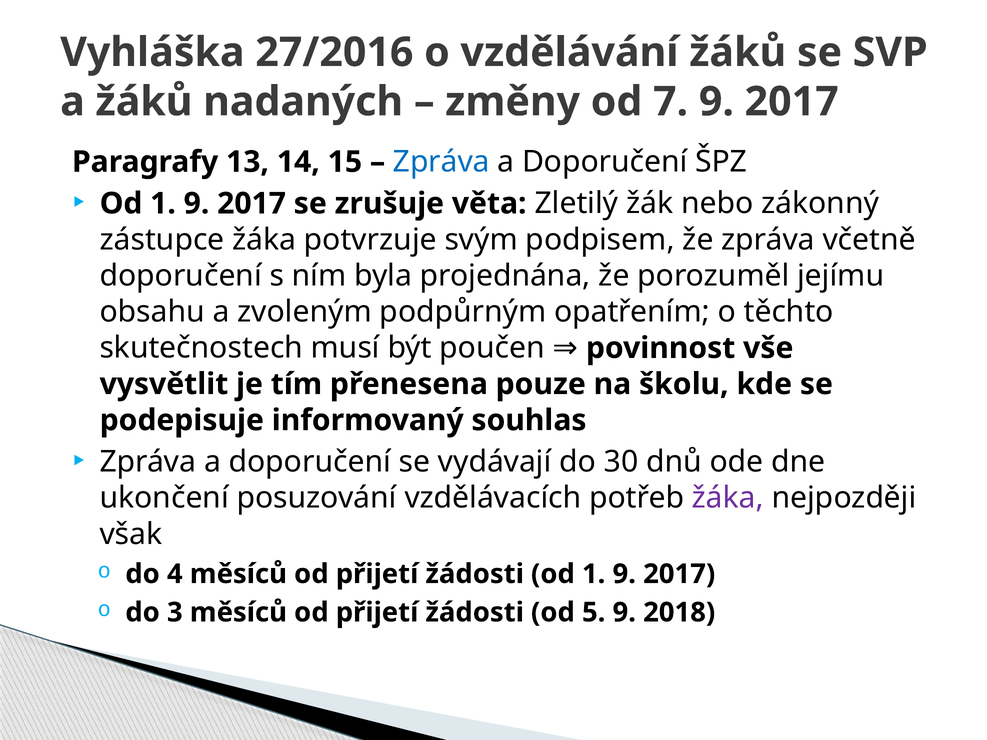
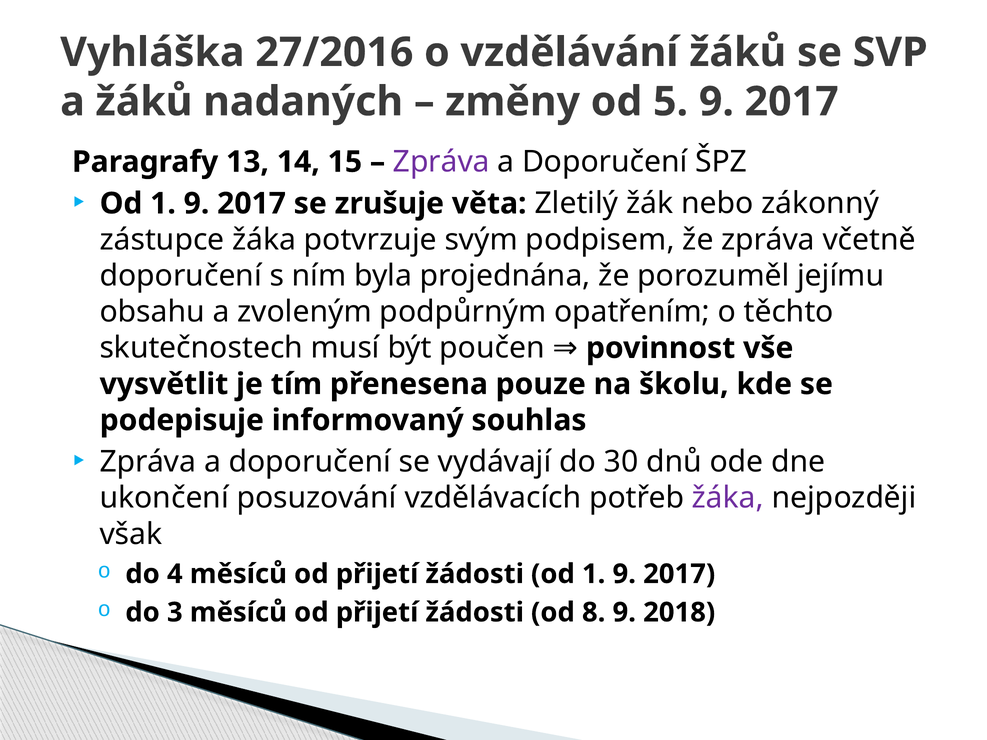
7: 7 -> 5 (671, 102)
Zpráva colour: blue -> purple (441, 162)
5: 5 -> 8 (594, 613)
